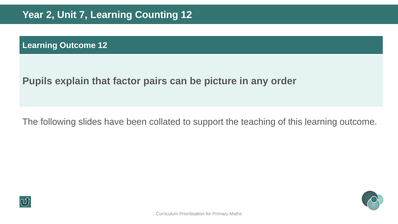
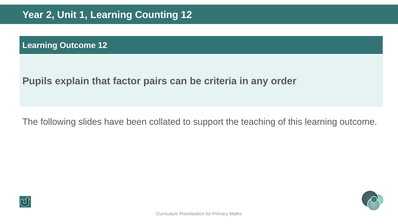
7: 7 -> 1 (83, 15)
picture: picture -> criteria (220, 81)
